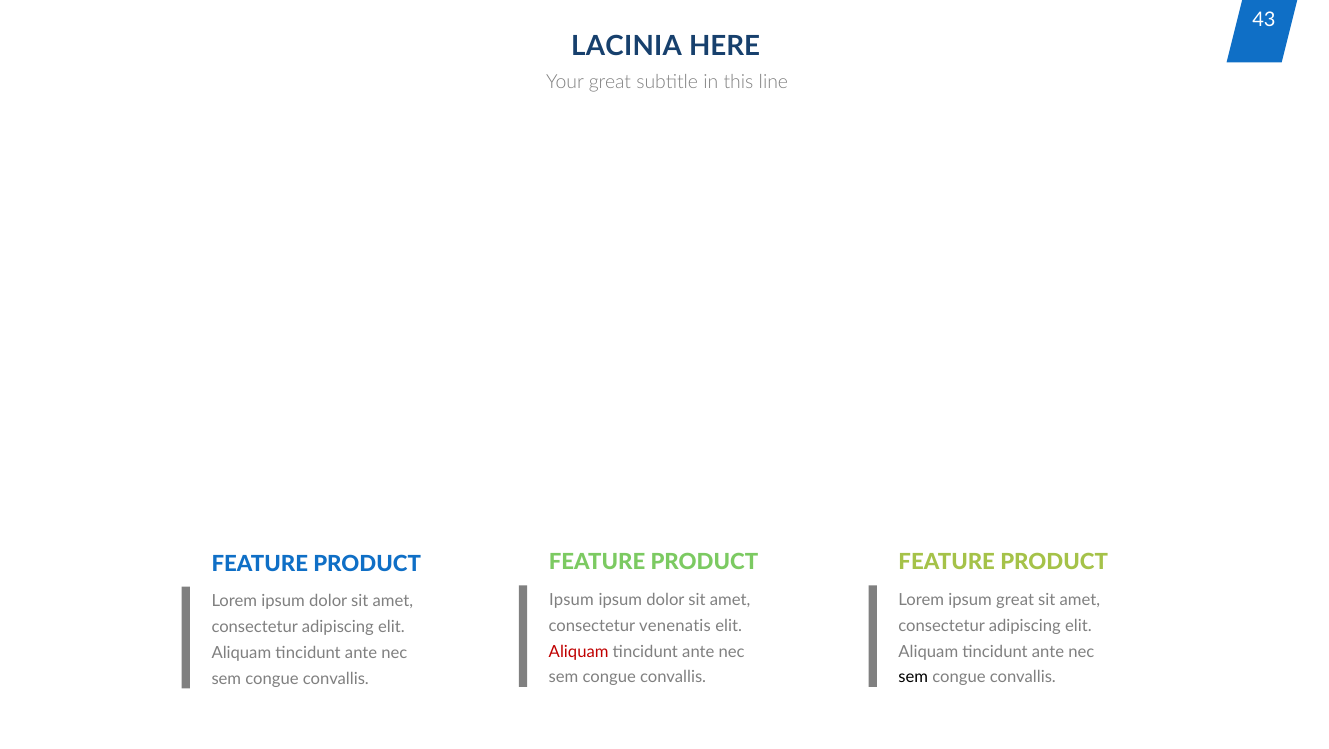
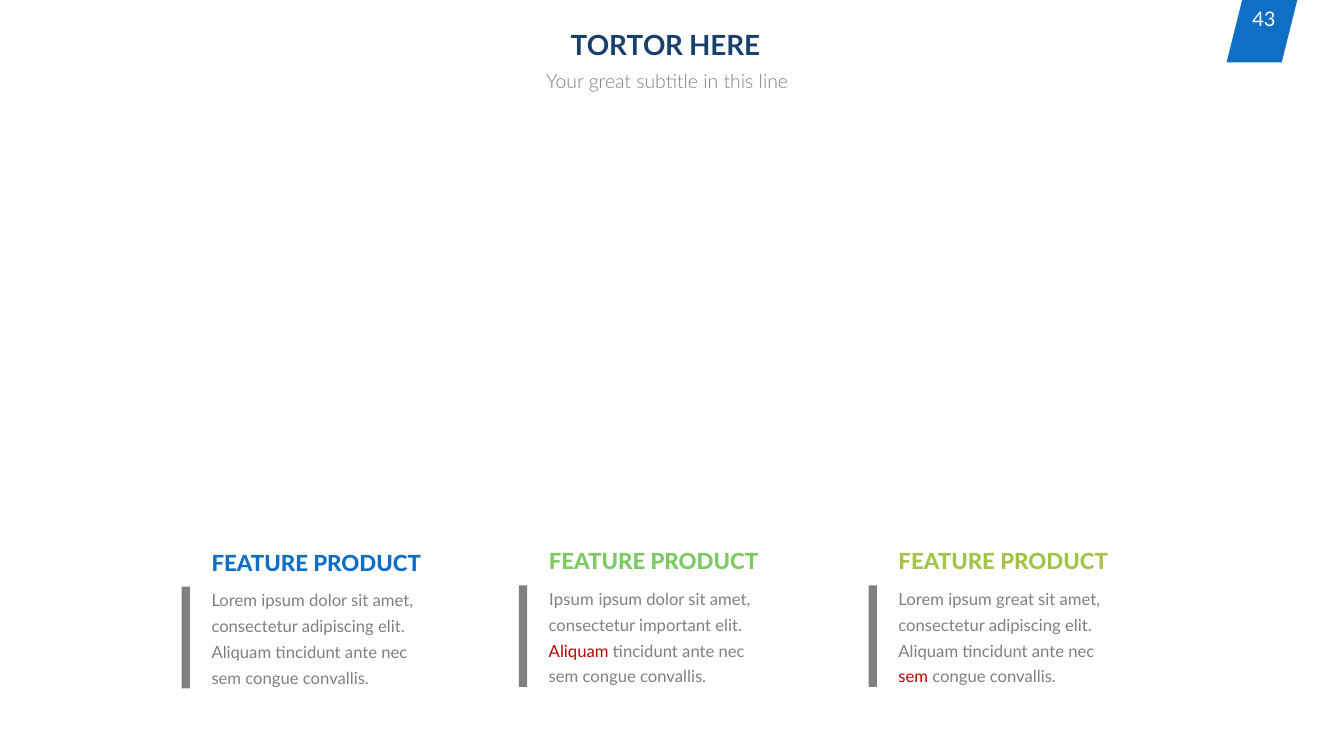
LACINIA: LACINIA -> TORTOR (627, 46)
venenatis: venenatis -> important (675, 626)
sem colour: black -> red (913, 678)
